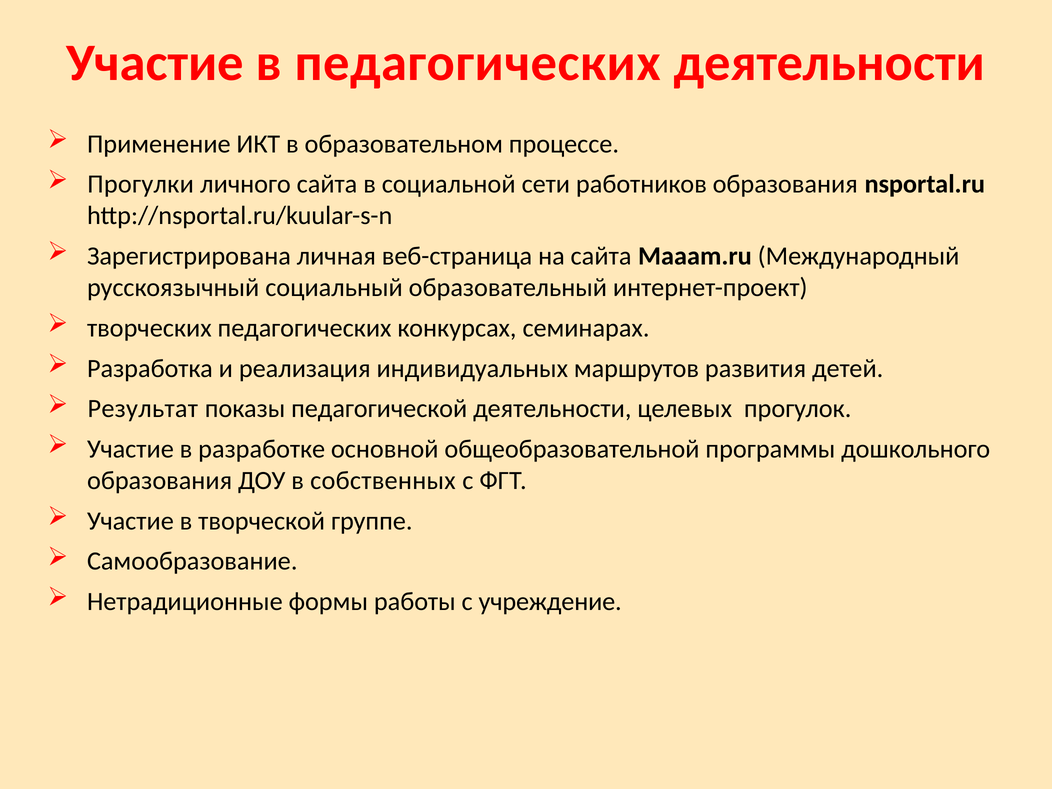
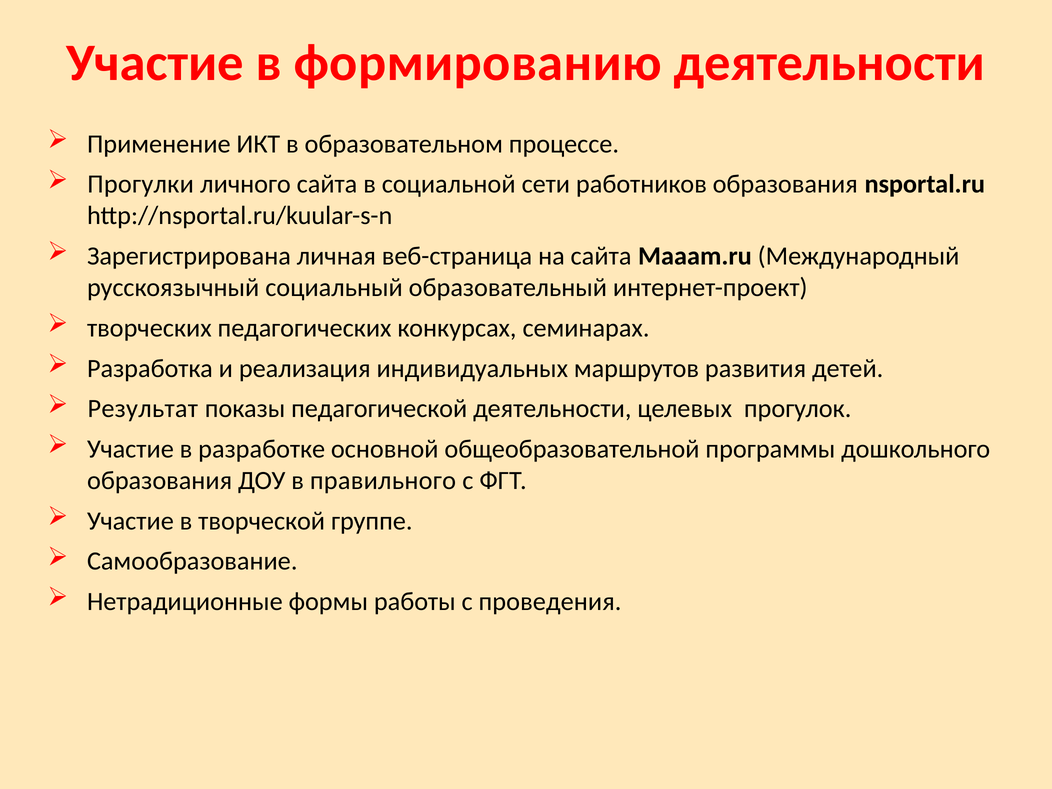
в педагогических: педагогических -> формированию (478, 63)
собственных: собственных -> правильного (383, 481)
учреждение: учреждение -> проведения (550, 602)
